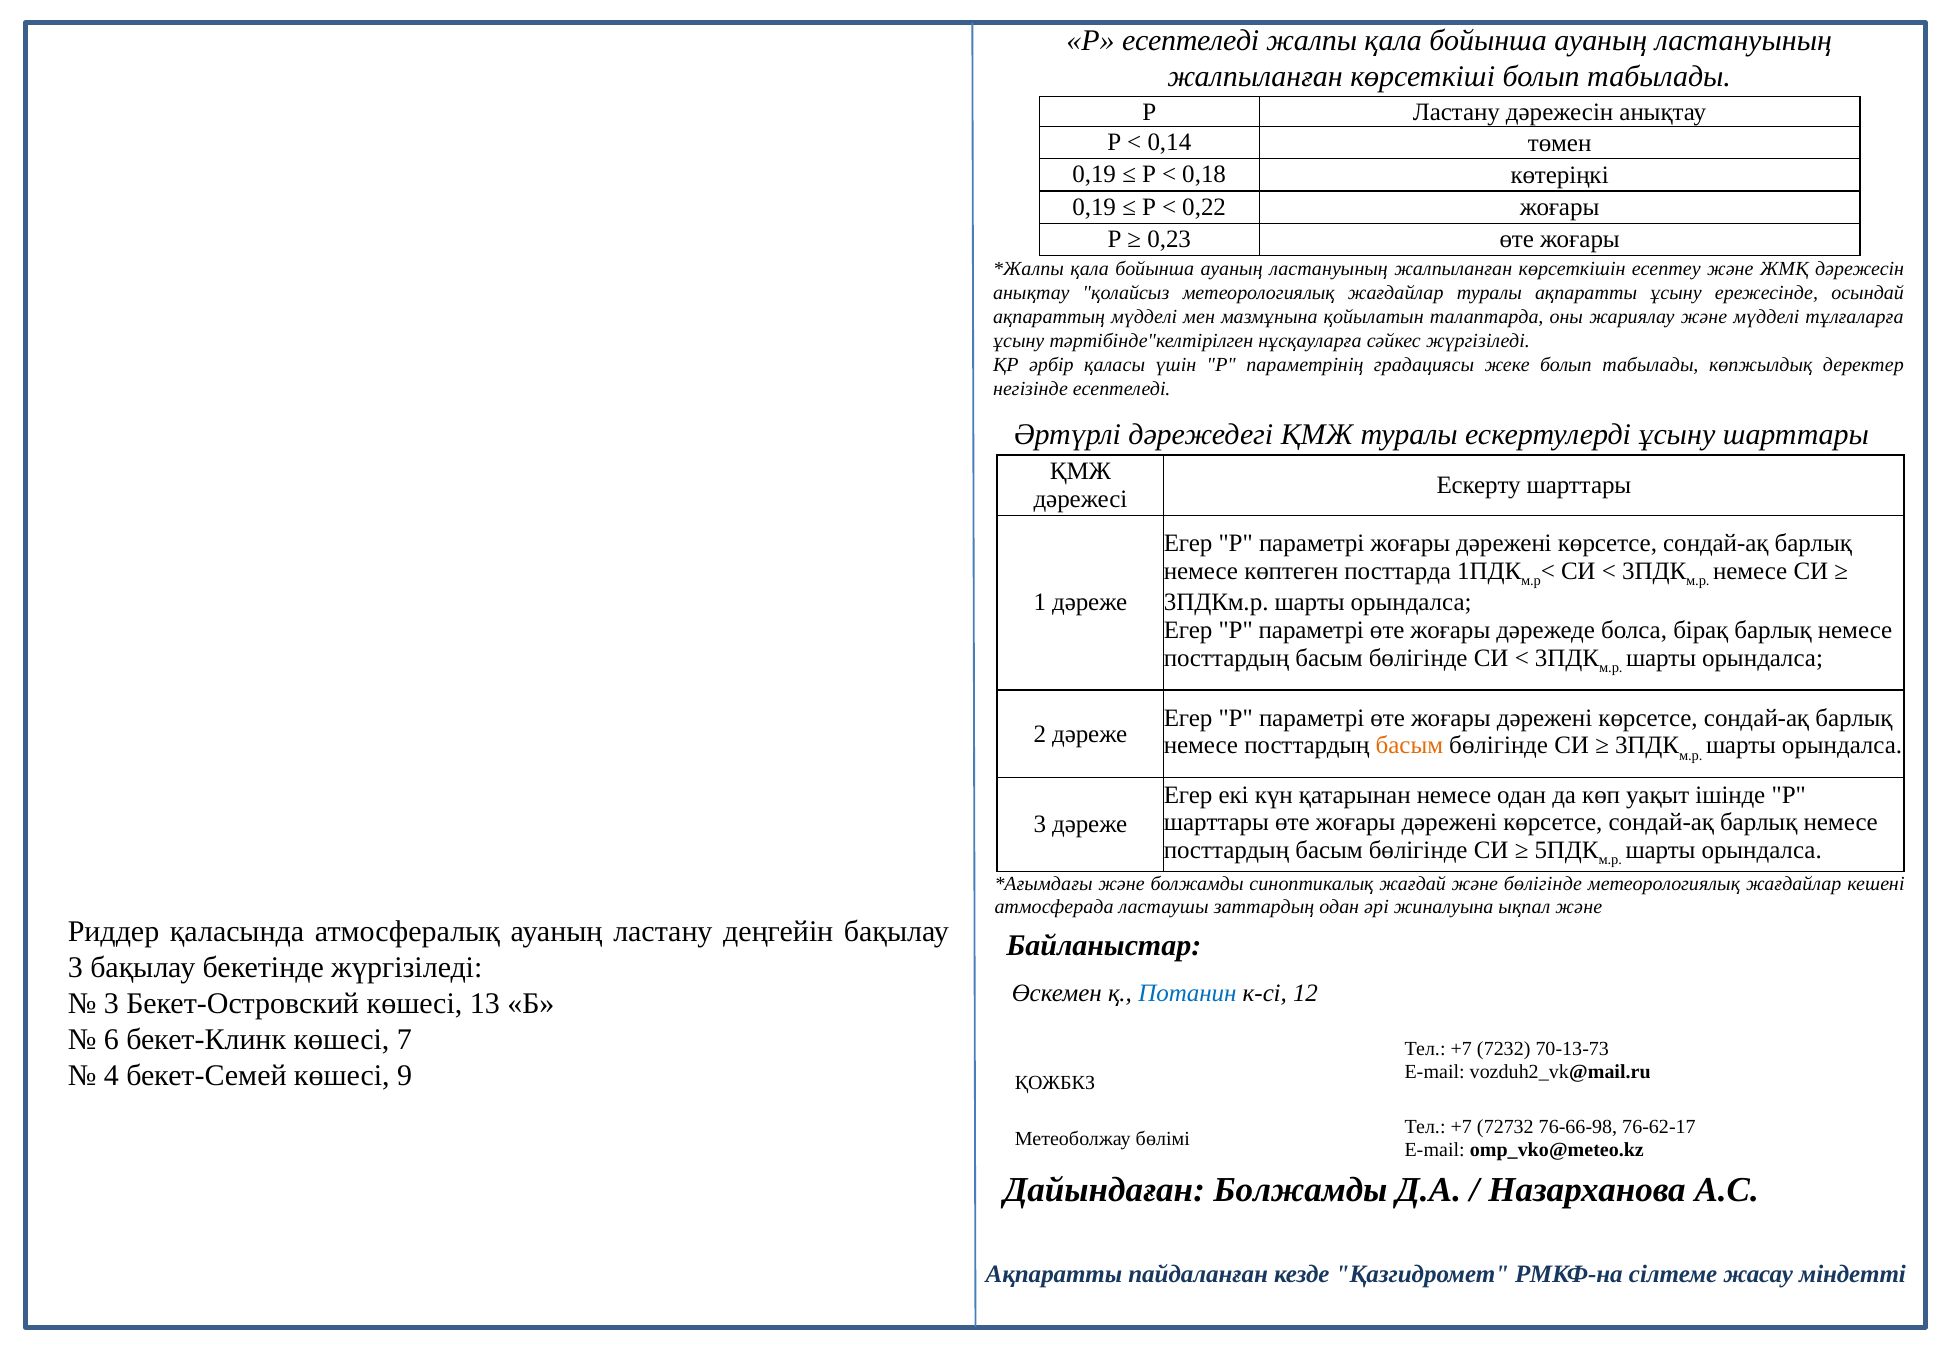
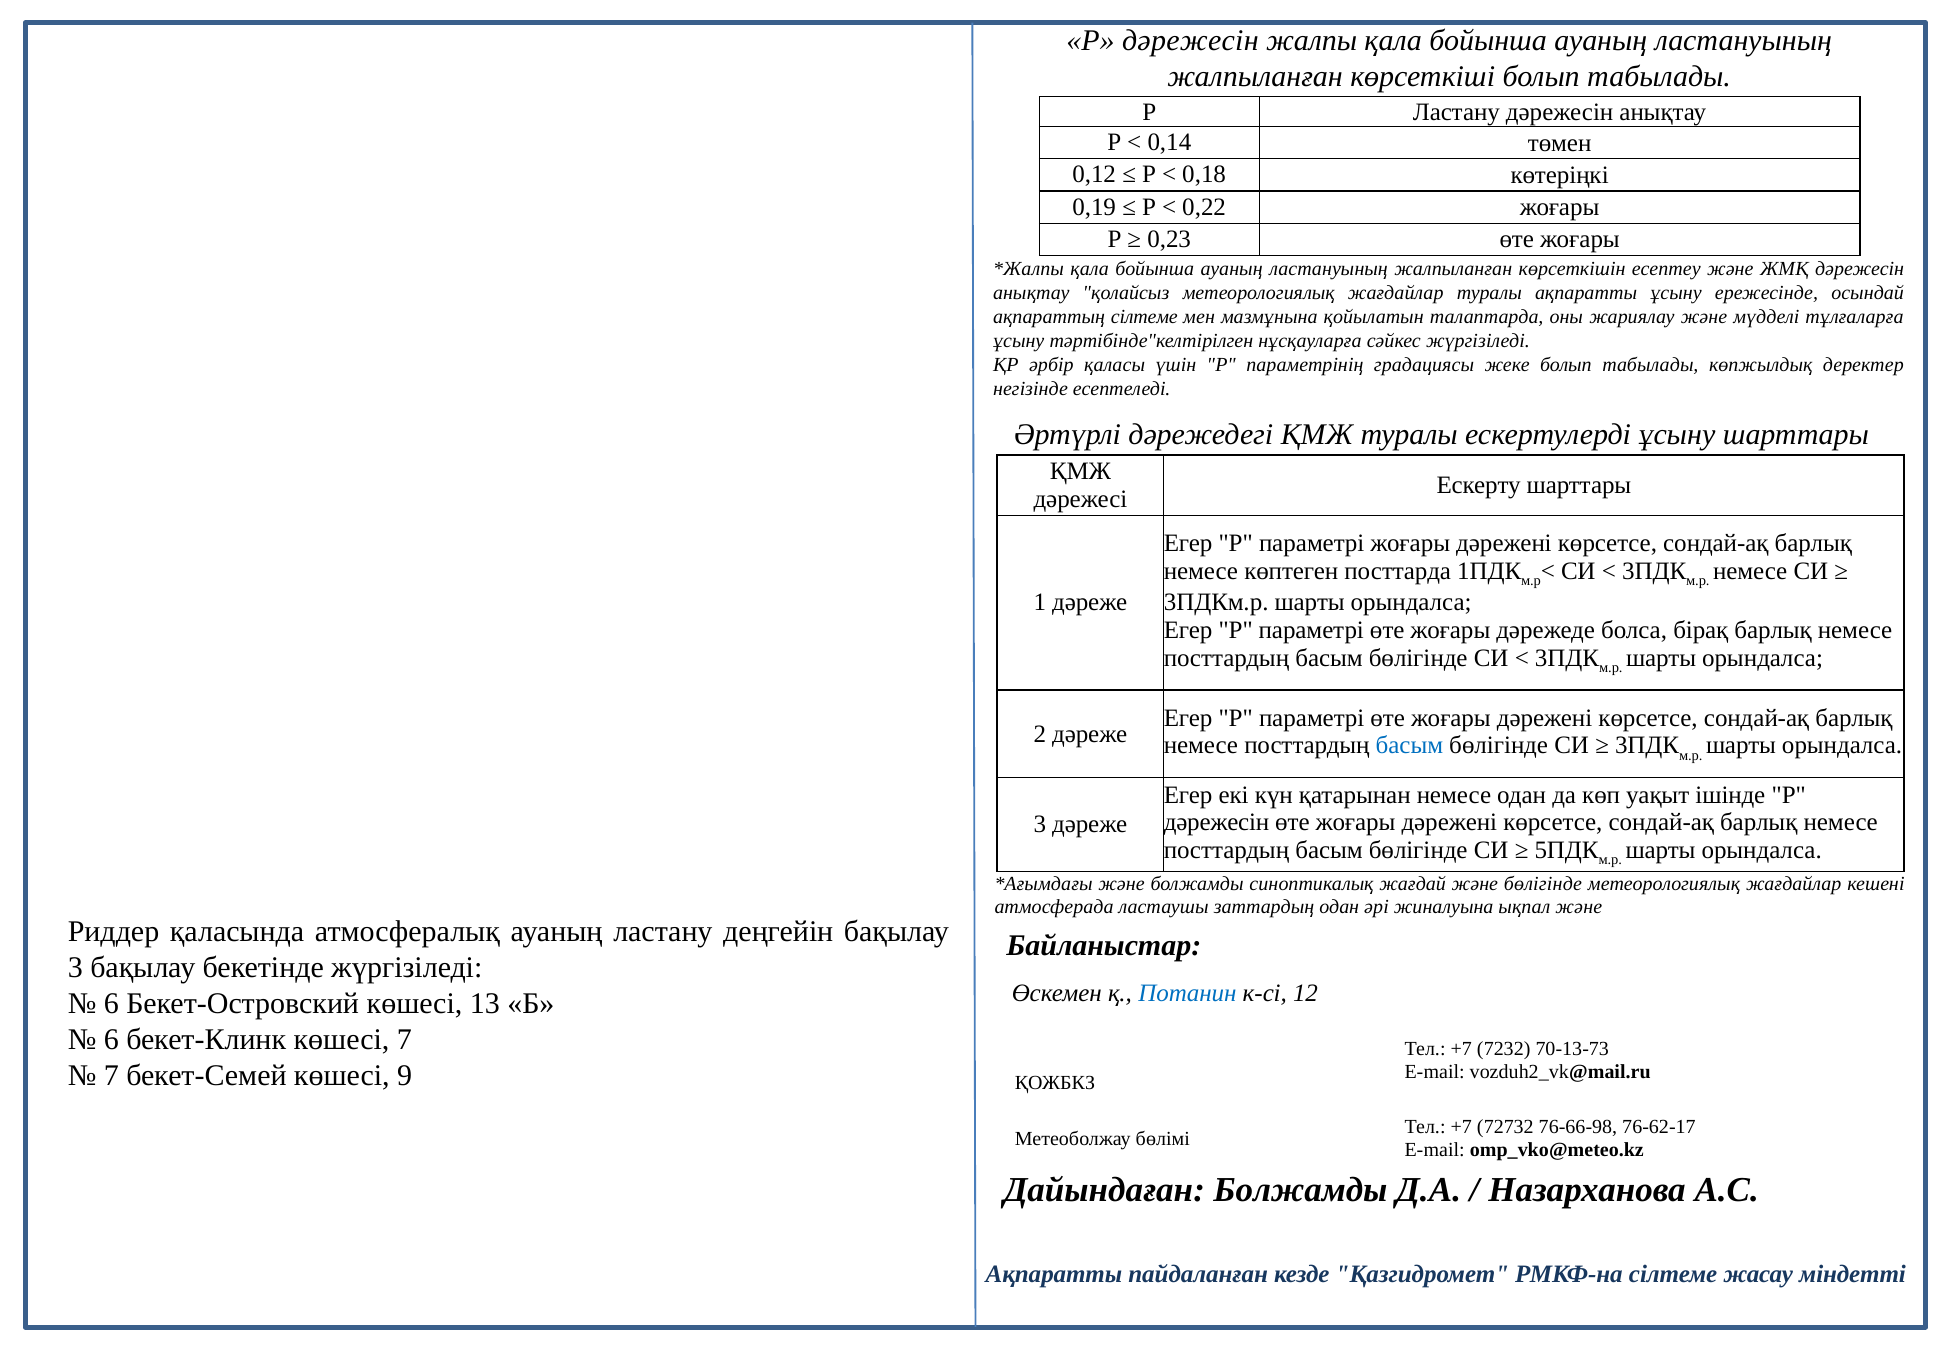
есептеледі: есептеледі -> дәрежесін (1190, 40)
0,19: 0,19 -> 0,12 (1094, 175)
ақпараттың мүдделі: мүдделі -> сілтеме (1144, 317)
басым colour: orange -> blue (1409, 746)
шарттары: шарттары -> дәрежесін (1217, 823)
3: 3 -> 6 (111, 1004)
4: 4 -> 7 (111, 1076)
